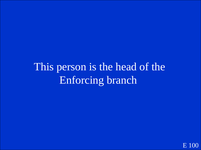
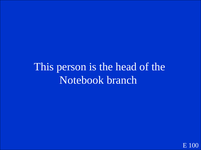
Enforcing: Enforcing -> Notebook (82, 80)
